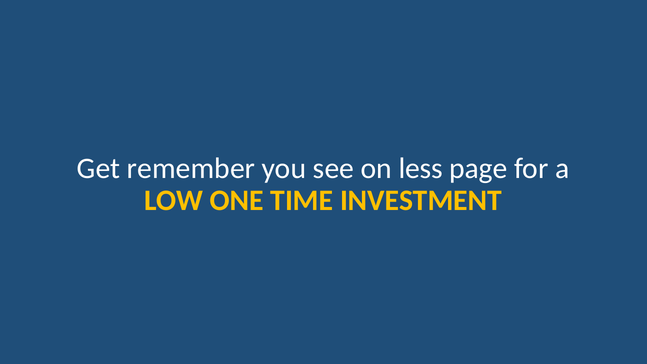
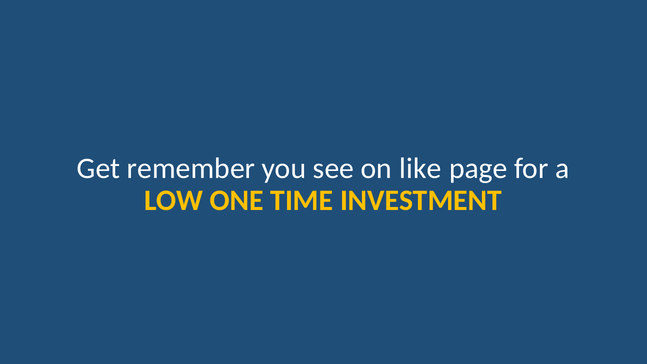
less: less -> like (420, 168)
